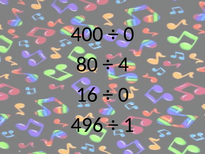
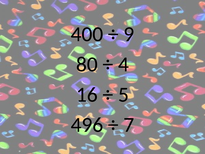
0: 0 -> 9 (129, 34)
0: 0 -> 5 (123, 94)
1: 1 -> 7 (129, 125)
